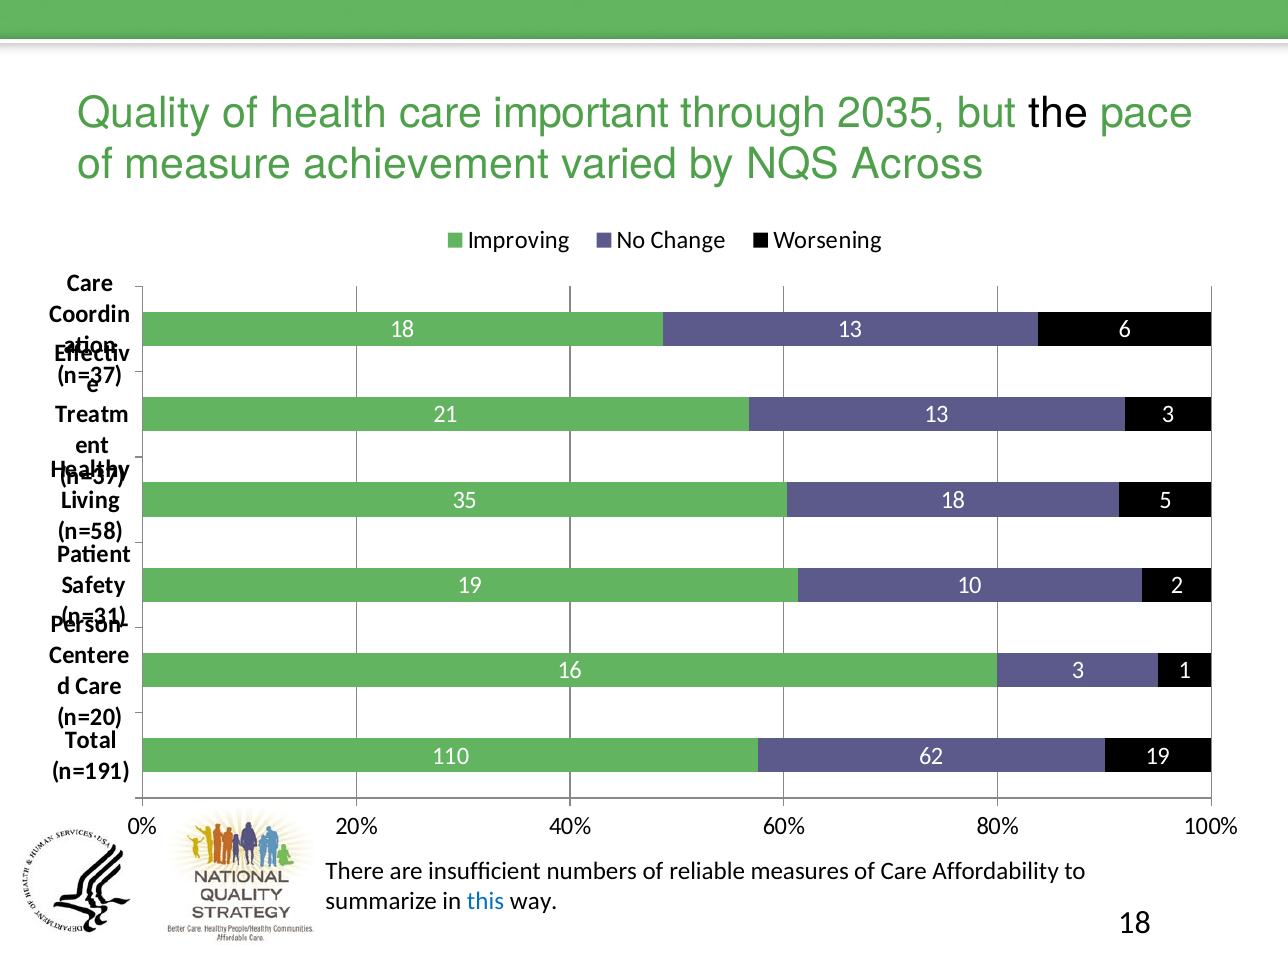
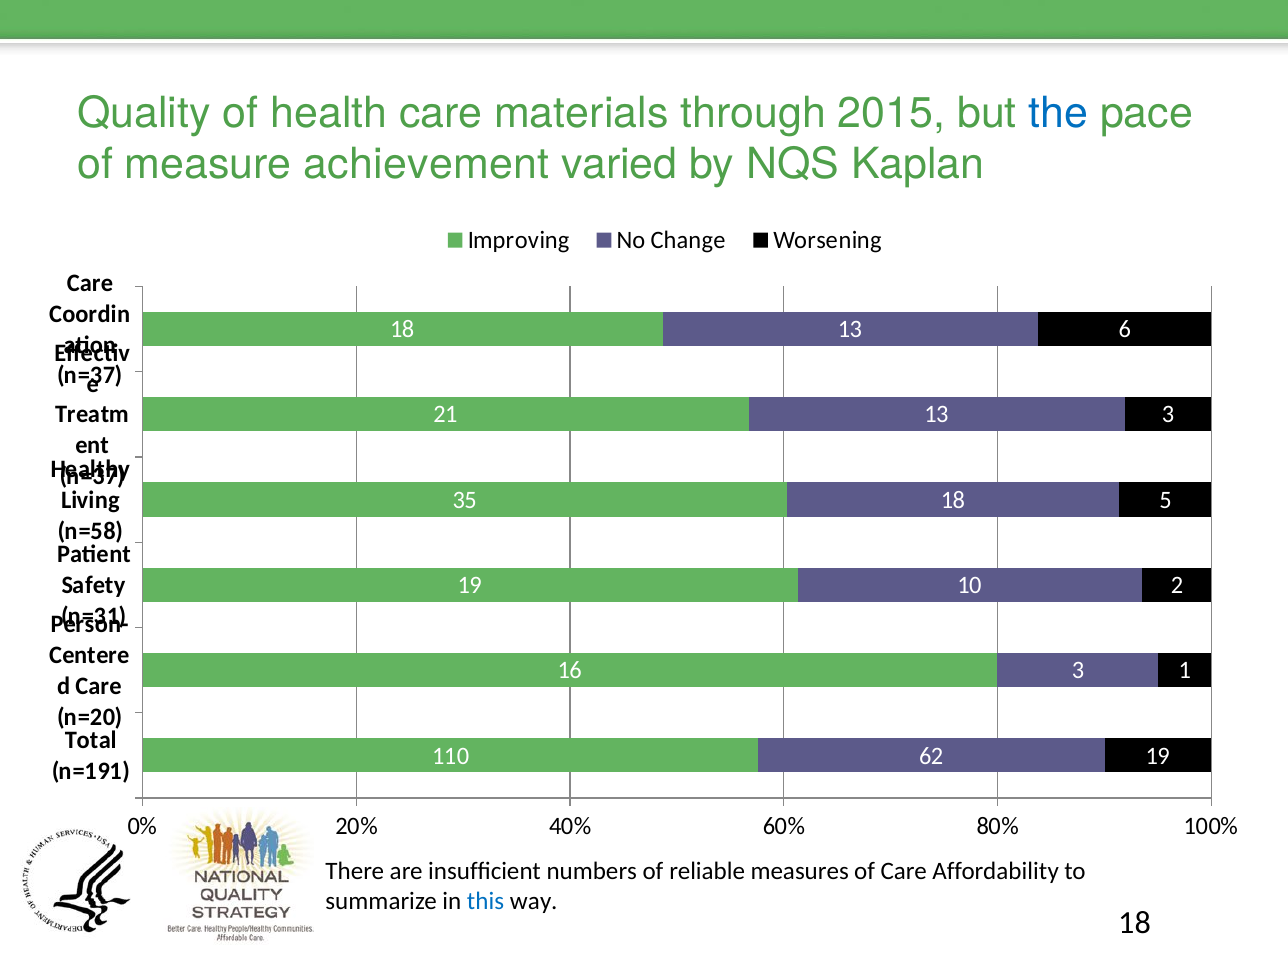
important: important -> materials (581, 113)
2035: 2035 -> 2015 (892, 113)
the colour: black -> blue (1058, 113)
Across: Across -> Kaplan (918, 165)
